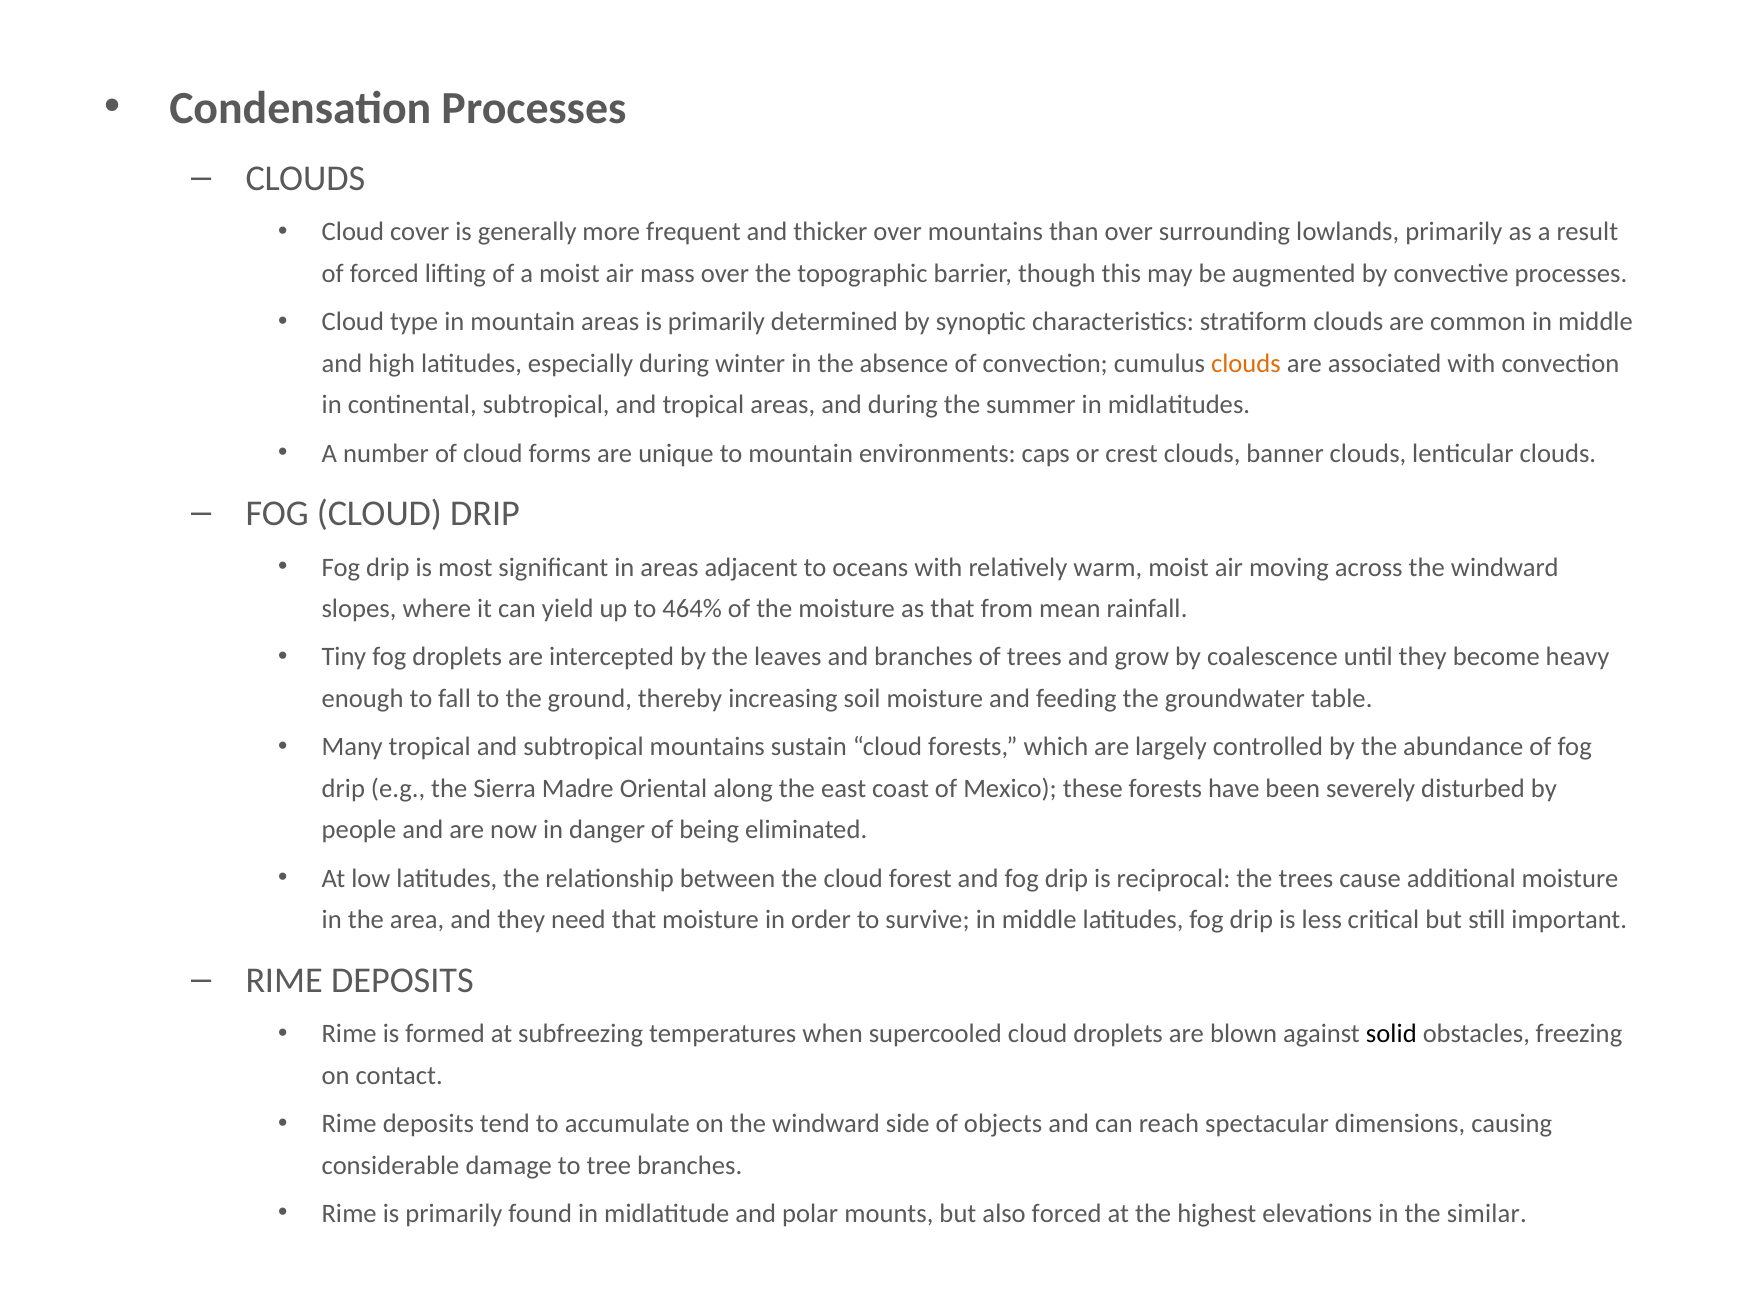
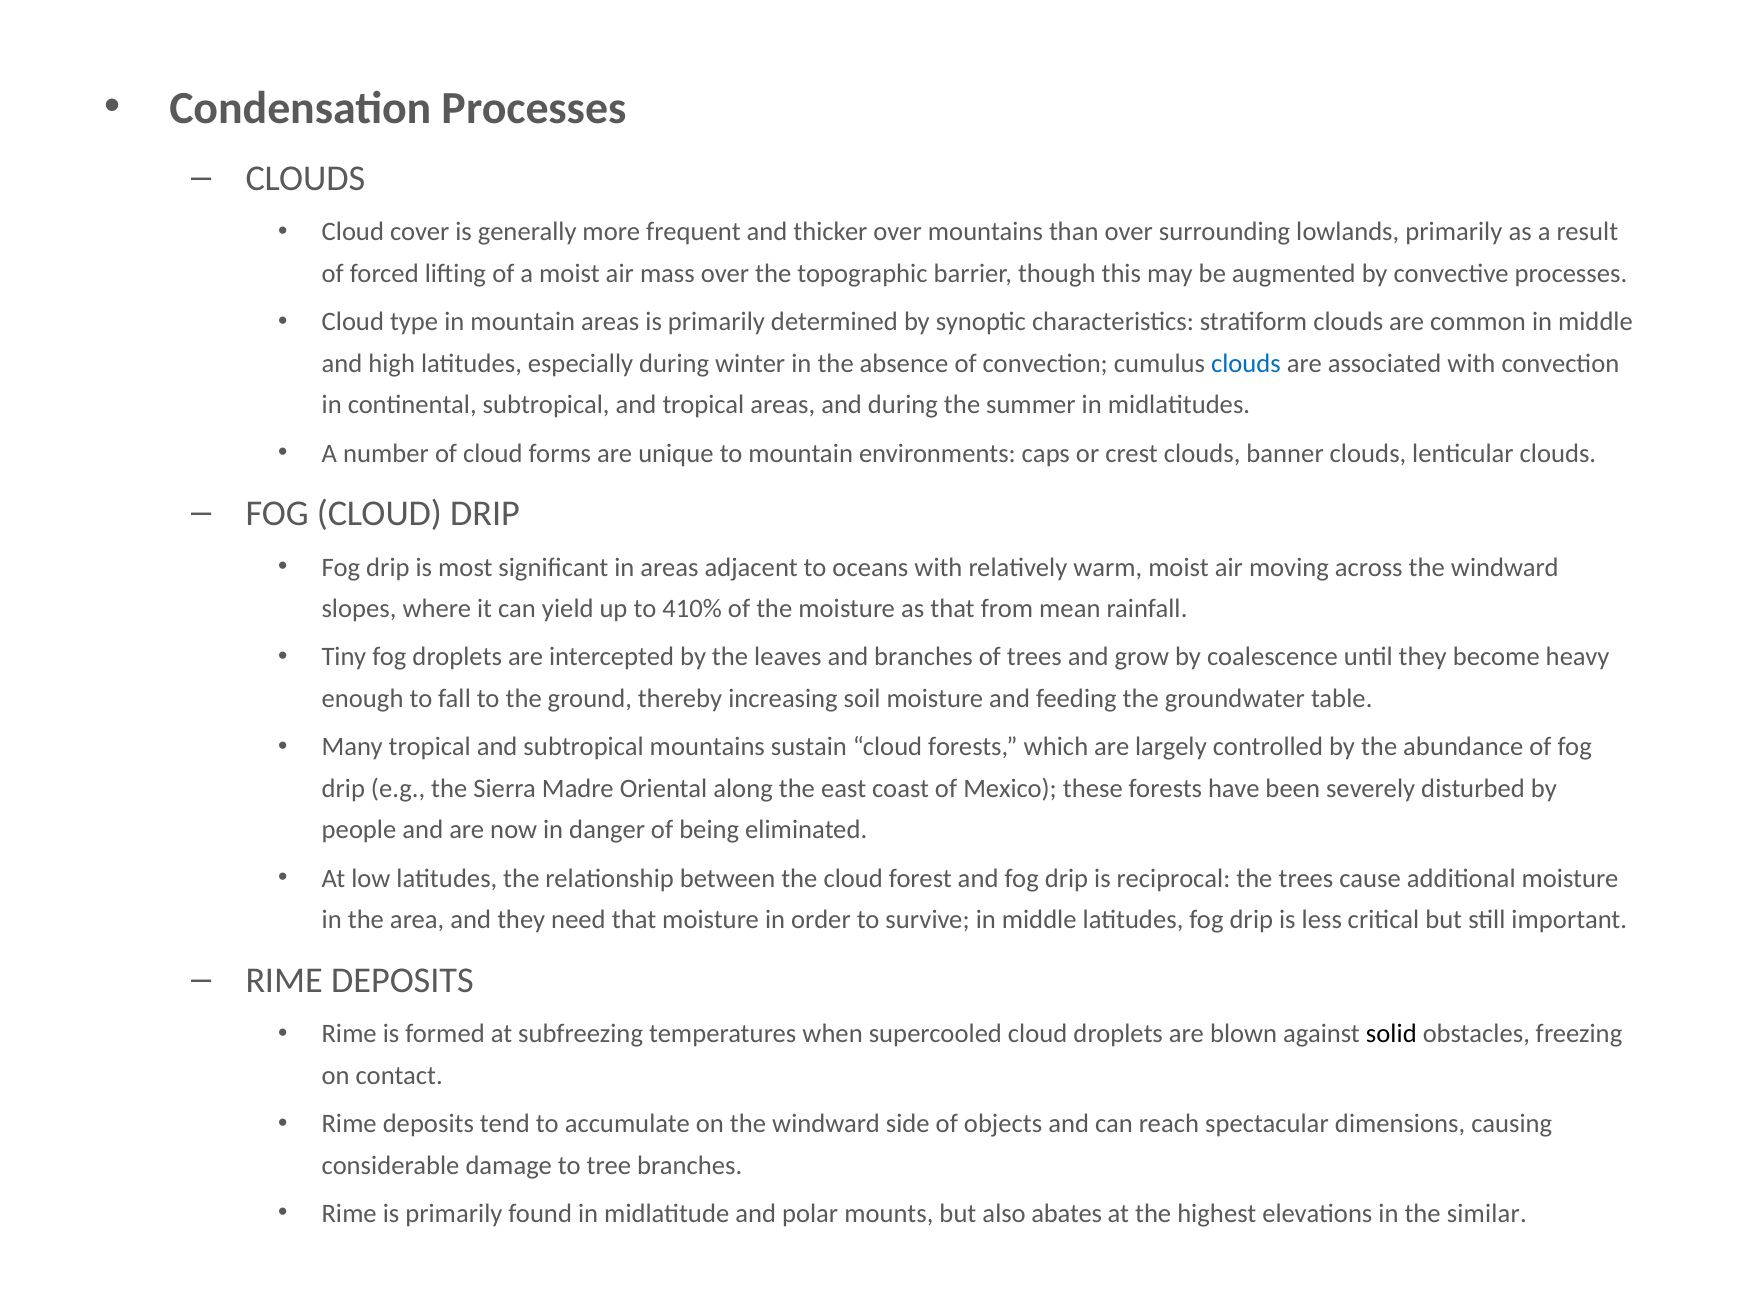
clouds colour: orange -> blue (1246, 363)
464%: 464% -> 410% (692, 609)
also forced: forced -> abates (1067, 1213)
